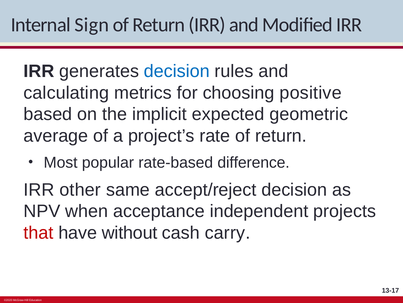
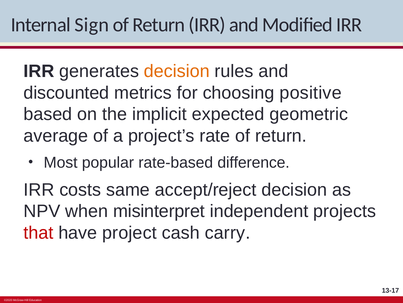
decision colour: blue -> orange (177, 71)
calculating: calculating -> discounted (66, 93)
other: other -> costs (80, 189)
acceptance: acceptance -> misinterpret (159, 211)
without: without -> project (129, 232)
